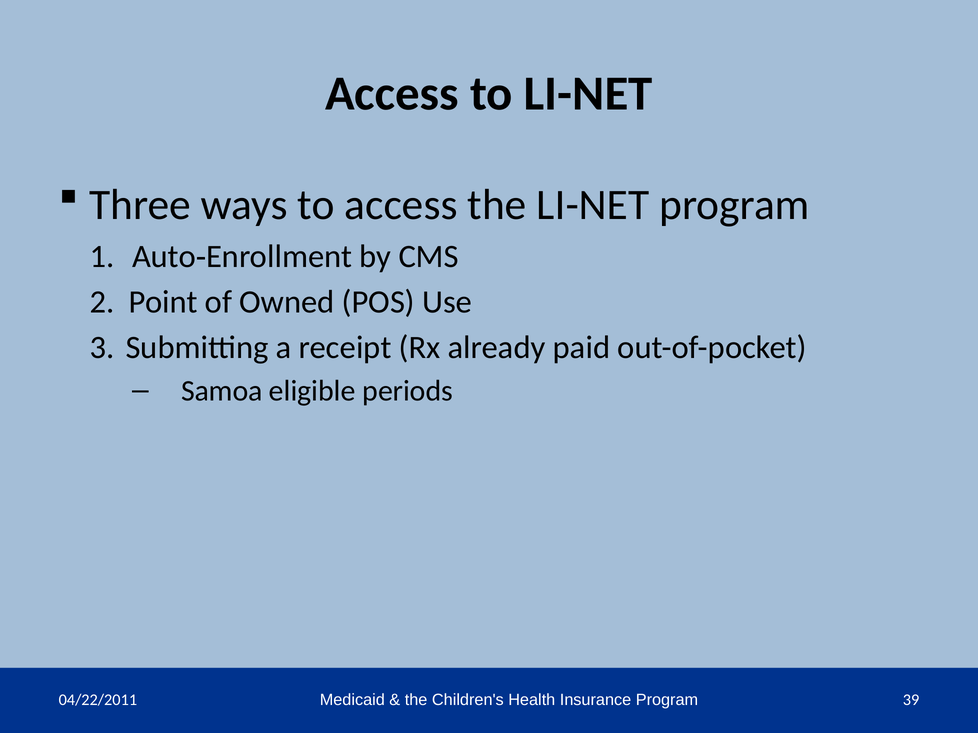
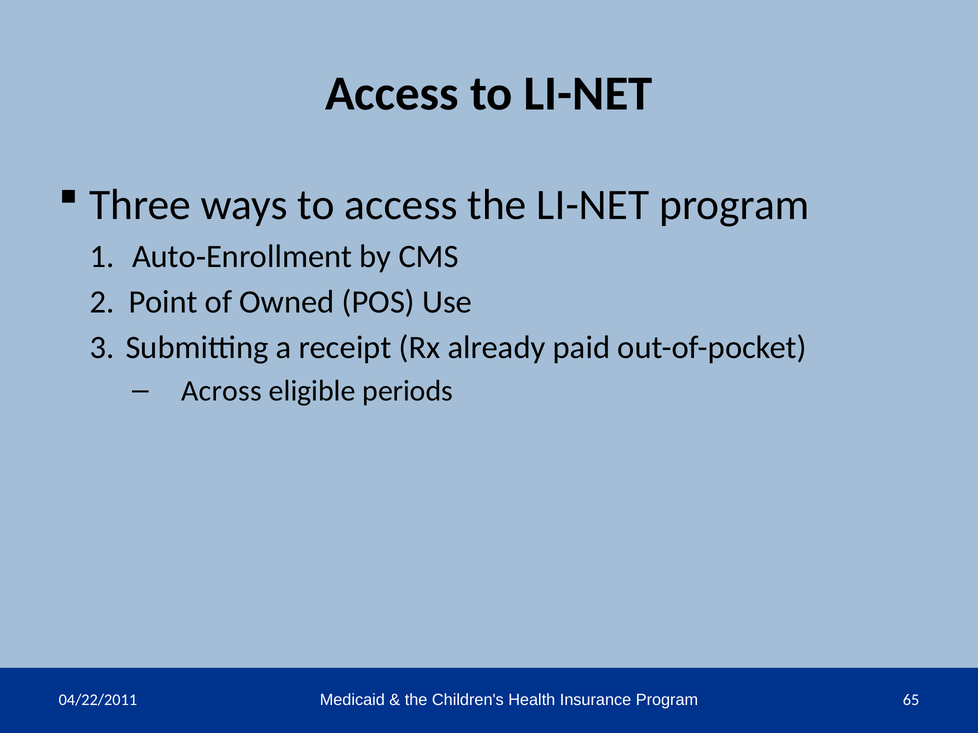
Samoa: Samoa -> Across (222, 391)
39: 39 -> 65 (911, 700)
